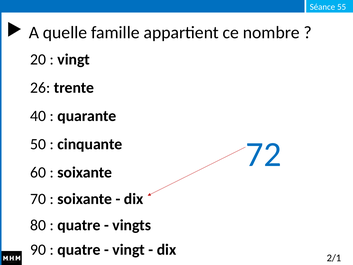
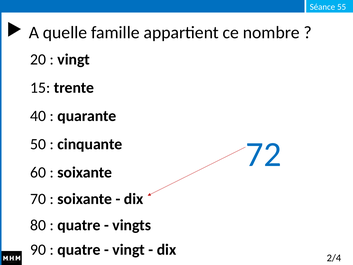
26: 26 -> 15 (40, 88)
2/1: 2/1 -> 2/4 (334, 258)
